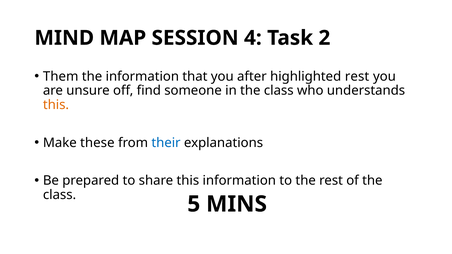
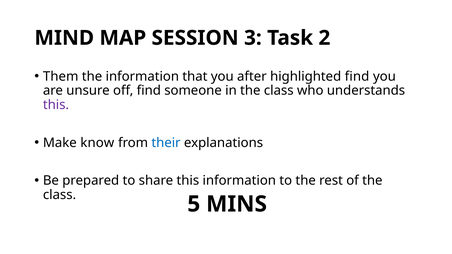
4: 4 -> 3 (253, 38)
highlighted rest: rest -> find (357, 76)
this colour: orange -> purple (56, 105)
these: these -> know (97, 143)
